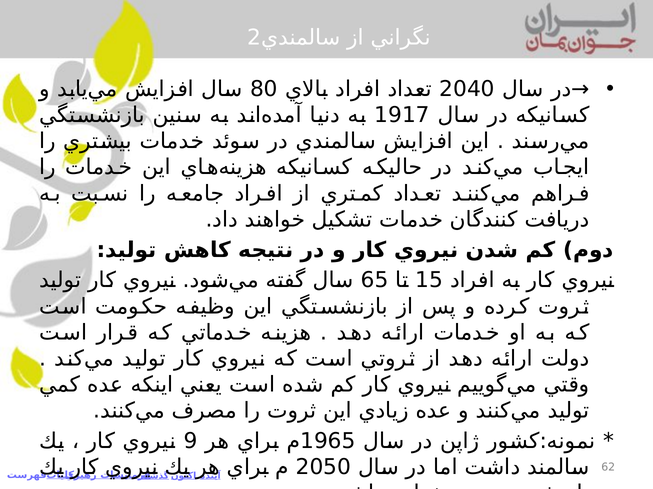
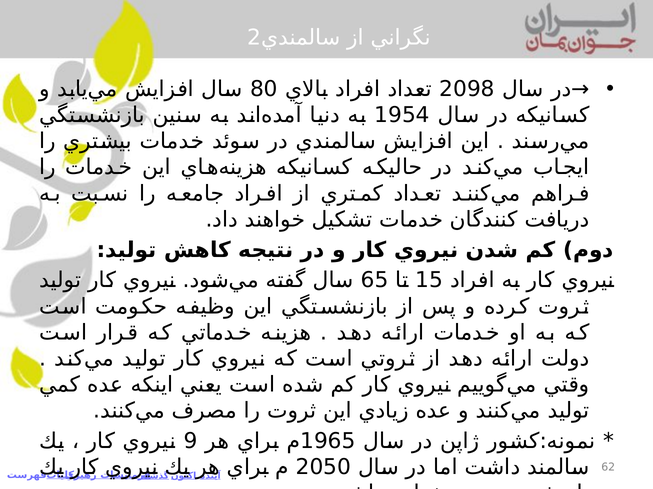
2040: 2040 -> 2098 (467, 89)
1917: 1917 -> 1954 (402, 115)
